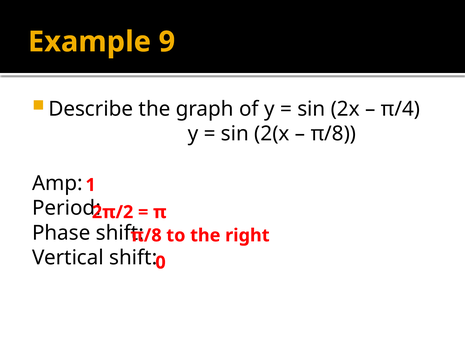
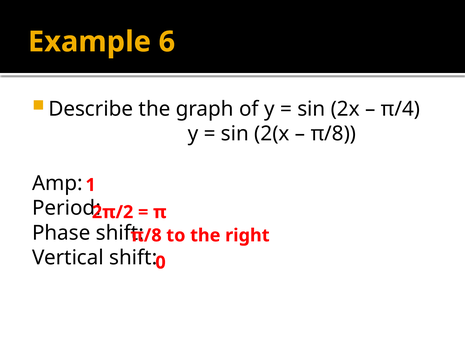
9: 9 -> 6 (167, 42)
